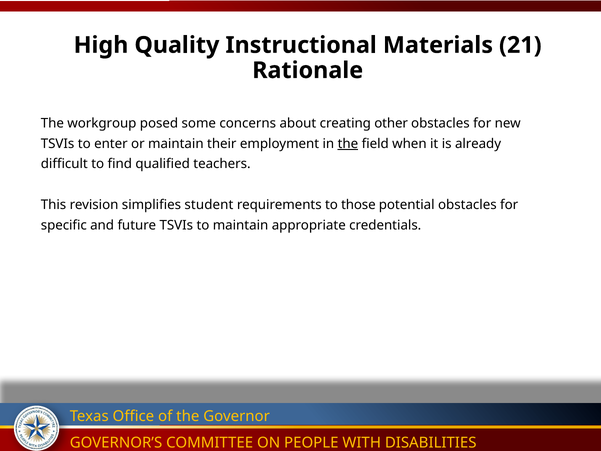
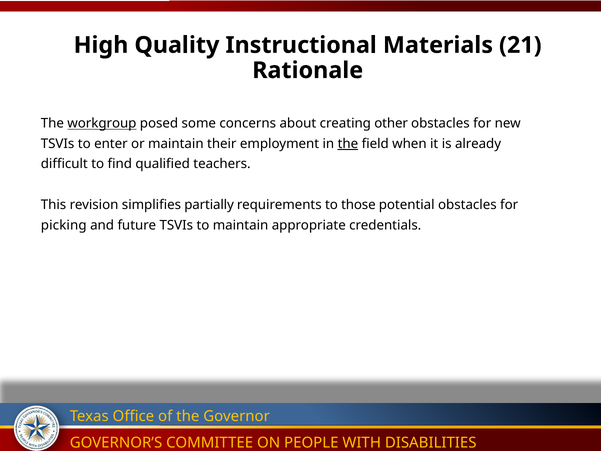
workgroup underline: none -> present (102, 123)
student: student -> partially (209, 205)
specific: specific -> picking (64, 225)
